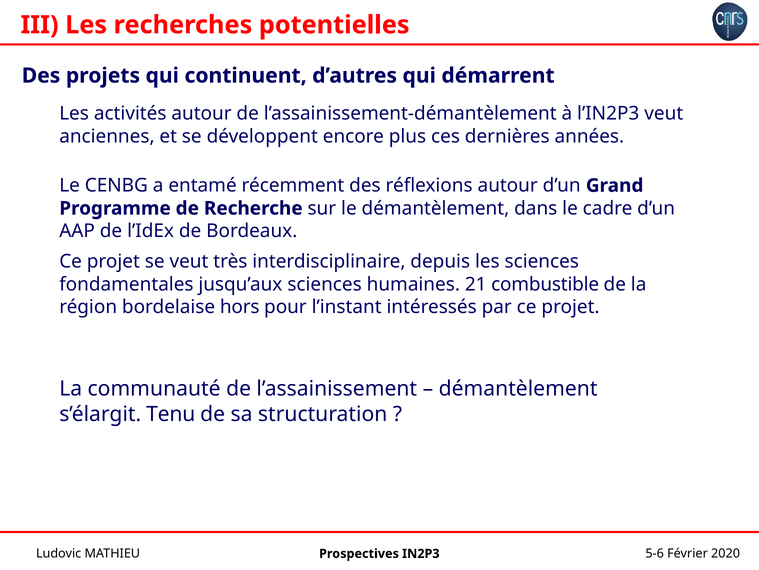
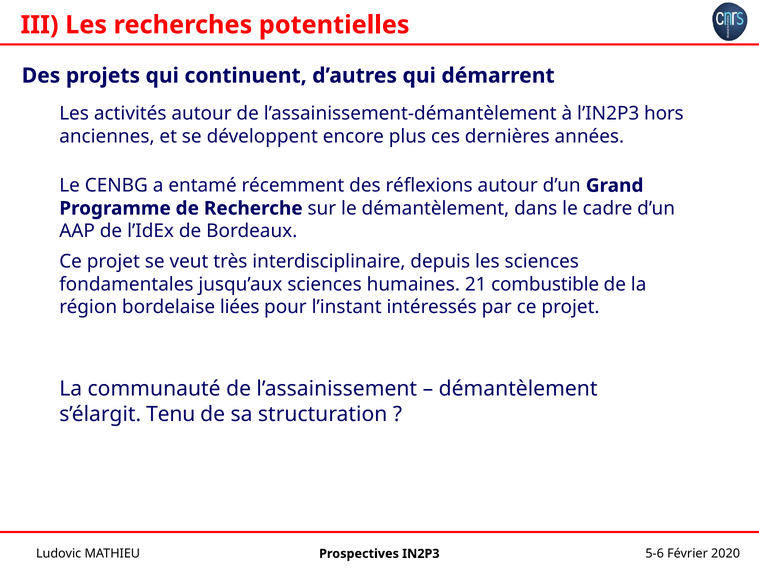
l’IN2P3 veut: veut -> hors (664, 113)
hors: hors -> liées (240, 307)
